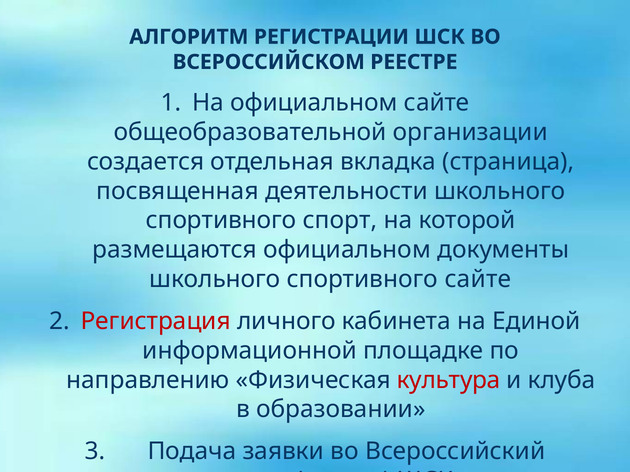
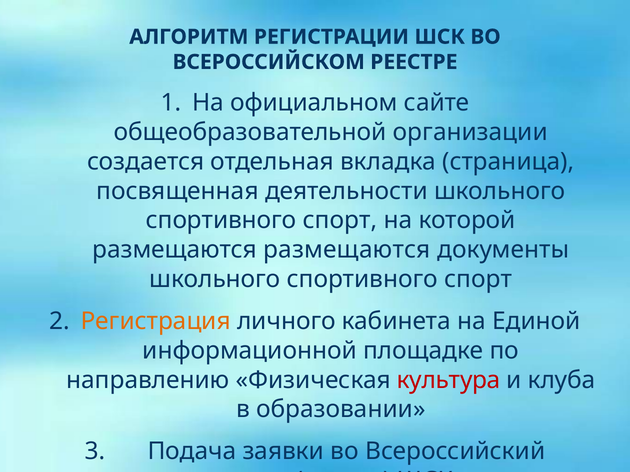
размещаются официальном: официальном -> размещаются (347, 250)
сайте: сайте -> спорт (478, 279)
Регистрация colour: red -> orange (156, 321)
